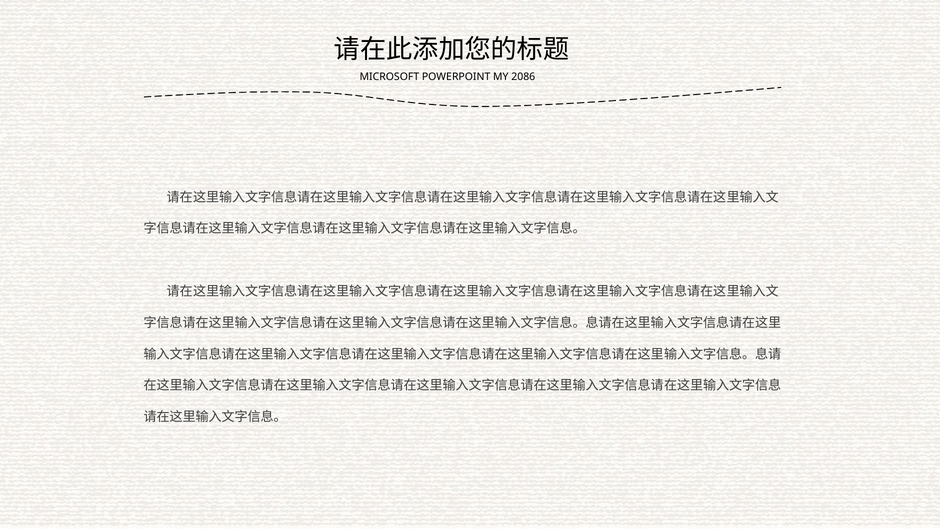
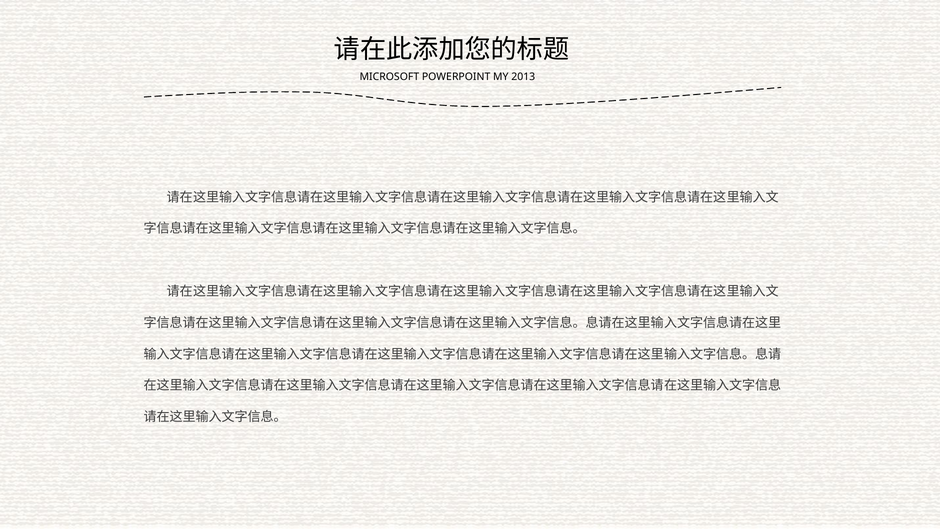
2086: 2086 -> 2013 (523, 77)
